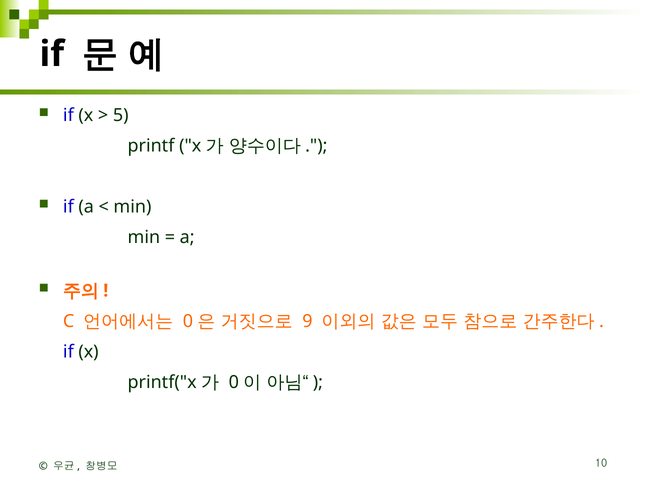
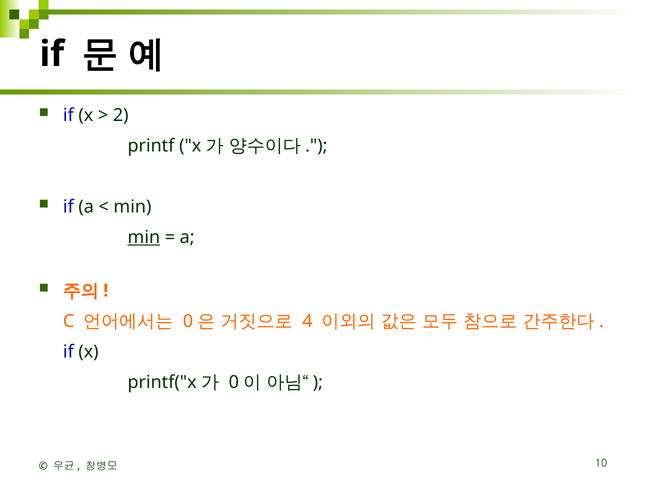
5: 5 -> 2 (121, 115)
min underline: none -> present (144, 237)
9: 9 -> 4 (307, 321)
